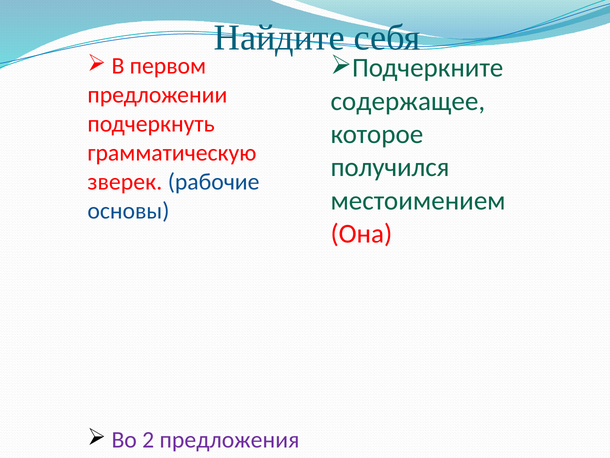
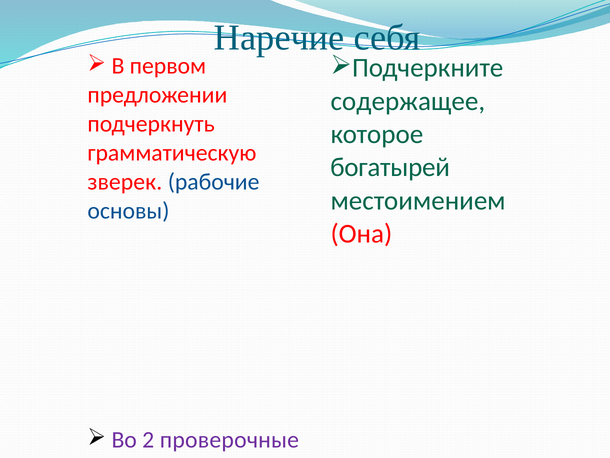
Найдите: Найдите -> Наречие (279, 38)
получился: получился -> богатырей (390, 167)
предложения: предложения -> проверочные (229, 440)
